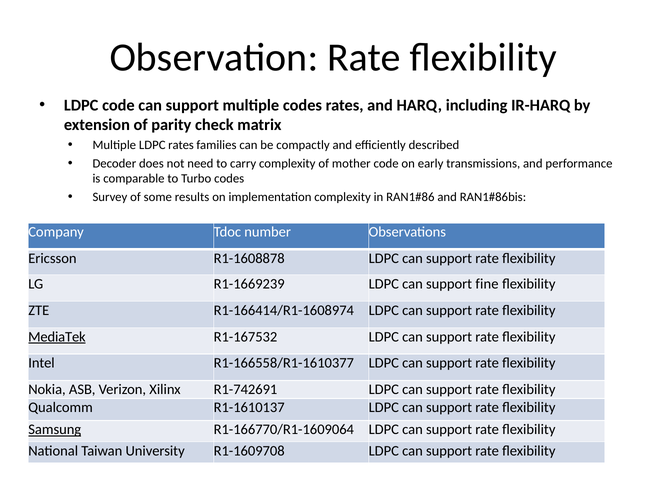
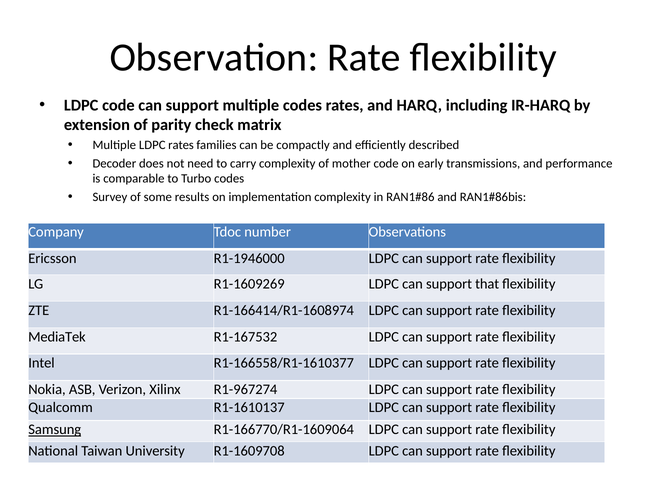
R1-1608878: R1-1608878 -> R1-1946000 (249, 258)
R1-1669239: R1-1669239 -> R1-1609269 (249, 283)
fine: fine -> that (487, 283)
MediaTek underline: present -> none (57, 336)
R1-742691: R1-742691 -> R1-967274 (246, 389)
